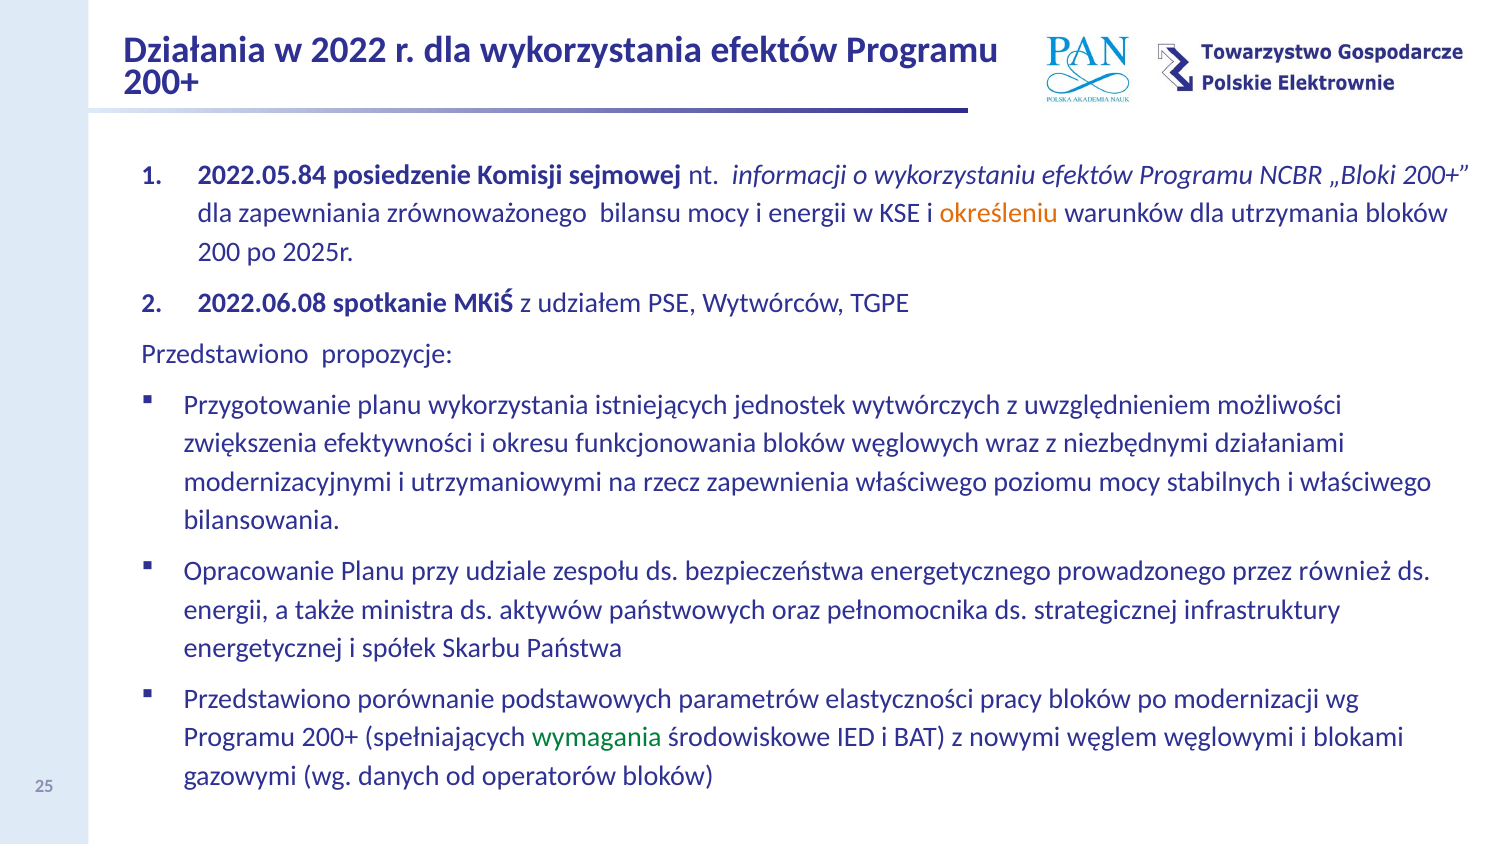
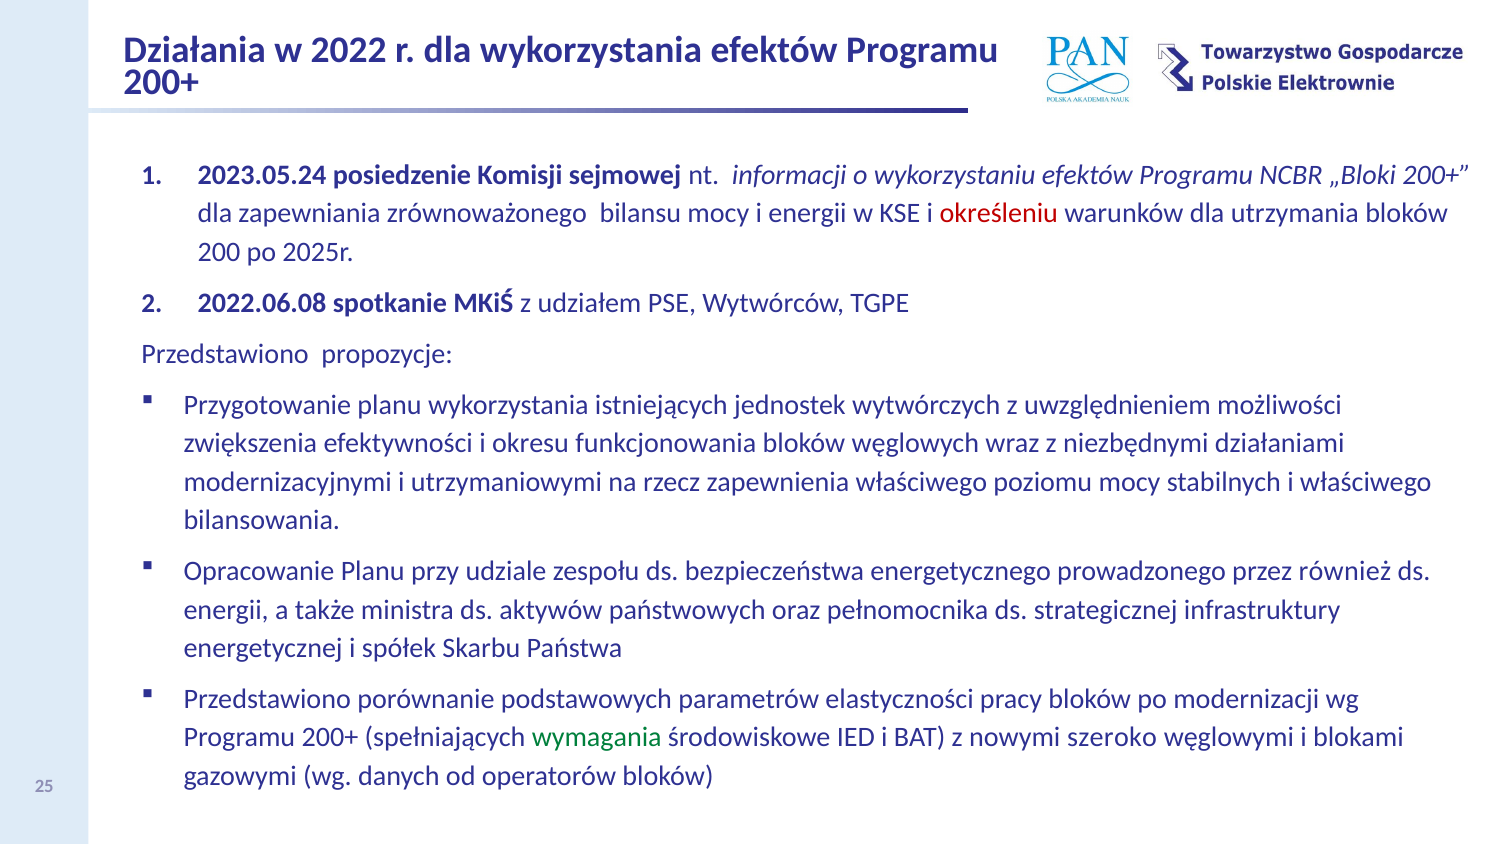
2022.05.84: 2022.05.84 -> 2023.05.24 (262, 175)
określeniu colour: orange -> red (999, 214)
węglem: węglem -> szeroko (1112, 737)
